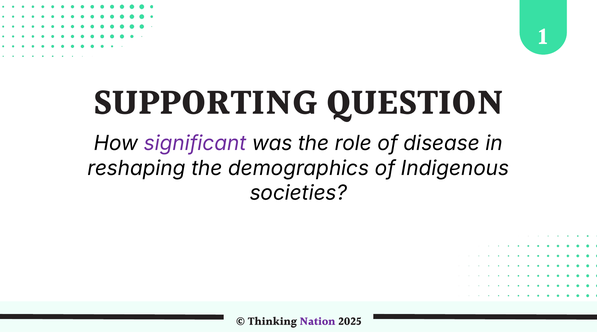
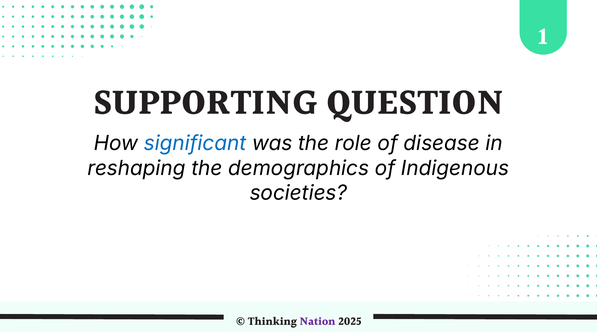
significant colour: purple -> blue (195, 143)
